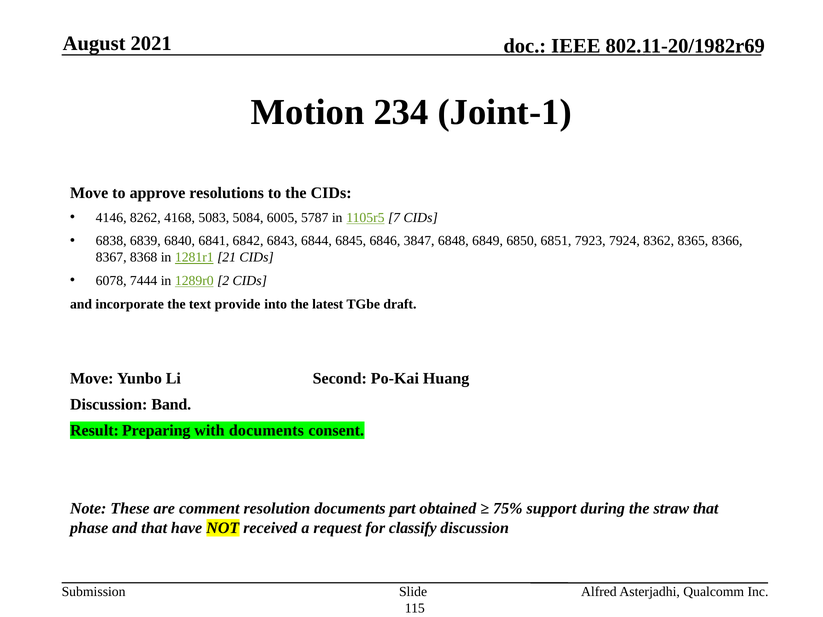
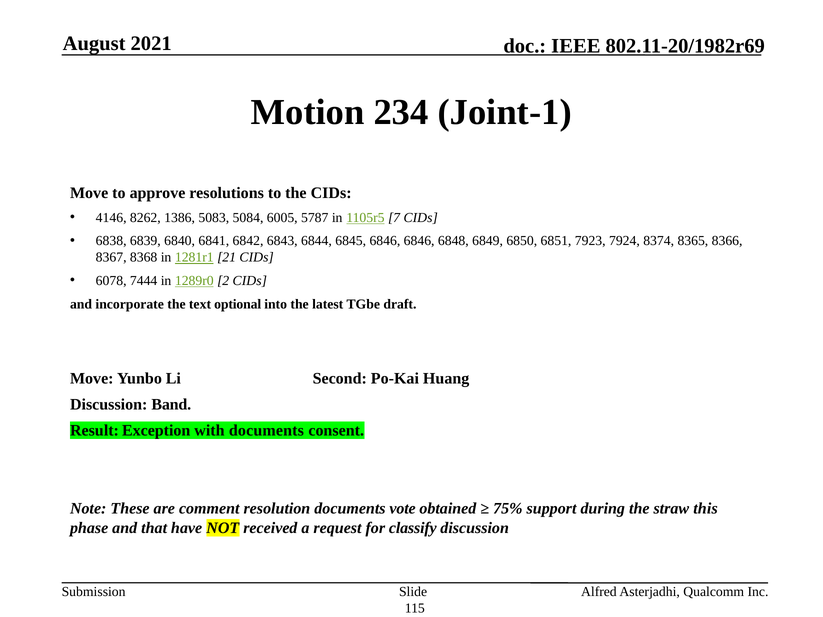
4168: 4168 -> 1386 (180, 218)
6846 3847: 3847 -> 6846 (419, 241)
8362: 8362 -> 8374 (659, 241)
provide: provide -> optional (238, 304)
Preparing: Preparing -> Exception (156, 431)
part: part -> vote (403, 509)
straw that: that -> this (706, 509)
